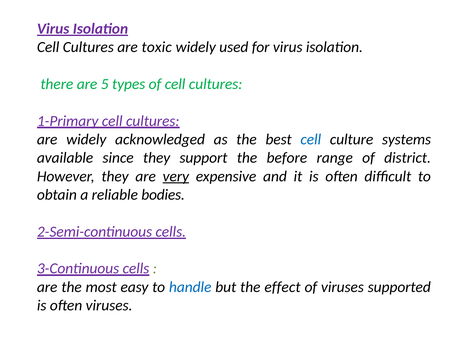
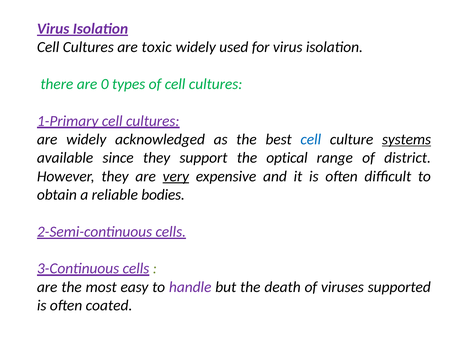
5: 5 -> 0 (105, 84)
systems underline: none -> present (407, 139)
before: before -> optical (287, 158)
handle colour: blue -> purple (190, 287)
effect: effect -> death (283, 287)
often viruses: viruses -> coated (109, 305)
